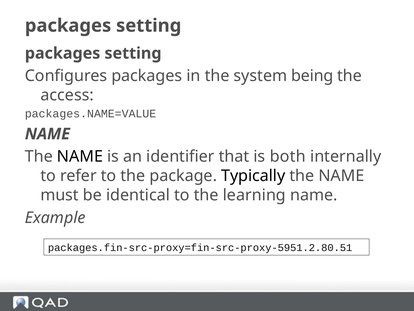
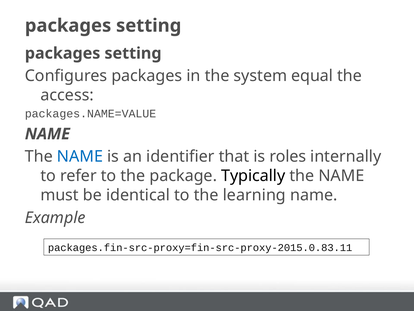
being: being -> equal (312, 76)
NAME colour: black -> blue (80, 156)
both: both -> roles (288, 156)
packages.fin-src-proxy=fin-src-proxy-5951.2.80.51: packages.fin-src-proxy=fin-src-proxy-5951.2.80.51 -> packages.fin-src-proxy=fin-src-proxy-2015.0.83.11 (200, 247)
